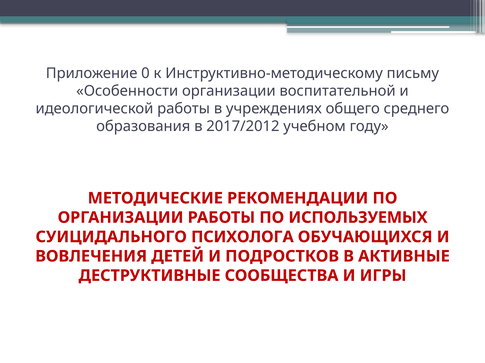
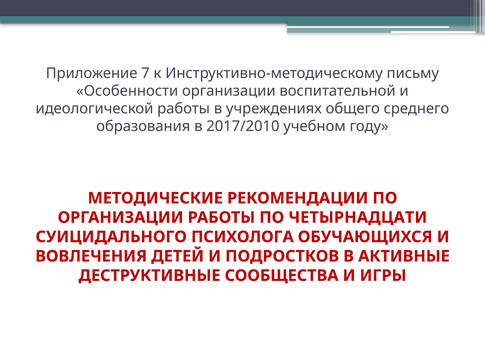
0: 0 -> 7 (145, 73)
2017/2012: 2017/2012 -> 2017/2010 (243, 127)
ИСПОЛЬЗУЕМЫХ: ИСПОЛЬЗУЕМЫХ -> ЧЕТЫРНАДЦАТИ (358, 218)
